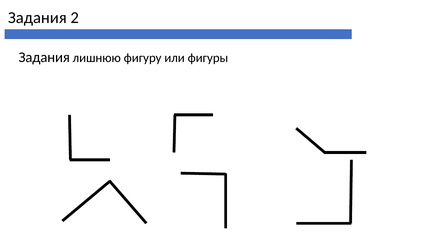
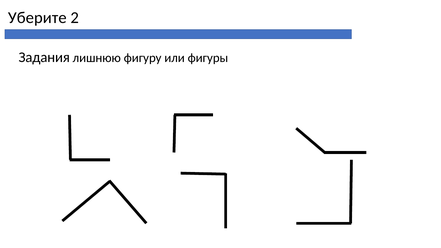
Задания: Задания -> Уберите (37, 18)
